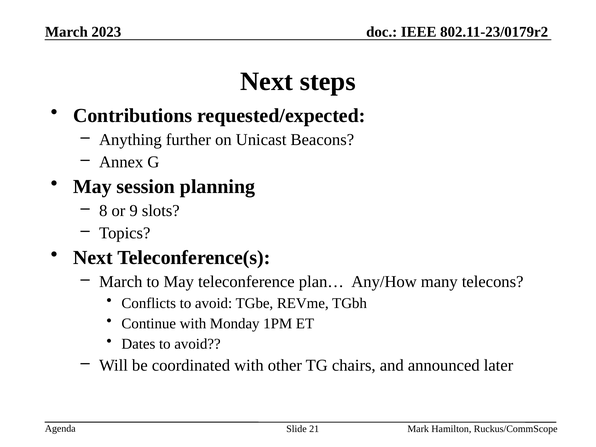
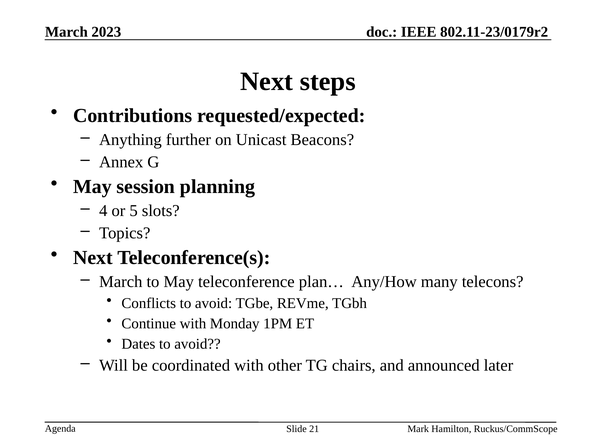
8: 8 -> 4 (103, 211)
9: 9 -> 5 (134, 211)
